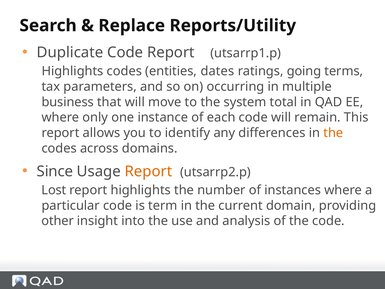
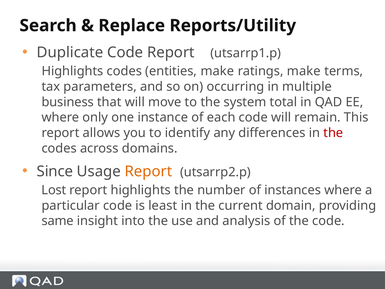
entities dates: dates -> make (217, 71)
ratings going: going -> make (304, 71)
the colour: orange -> red (333, 133)
term: term -> least (163, 205)
other: other -> same (58, 221)
